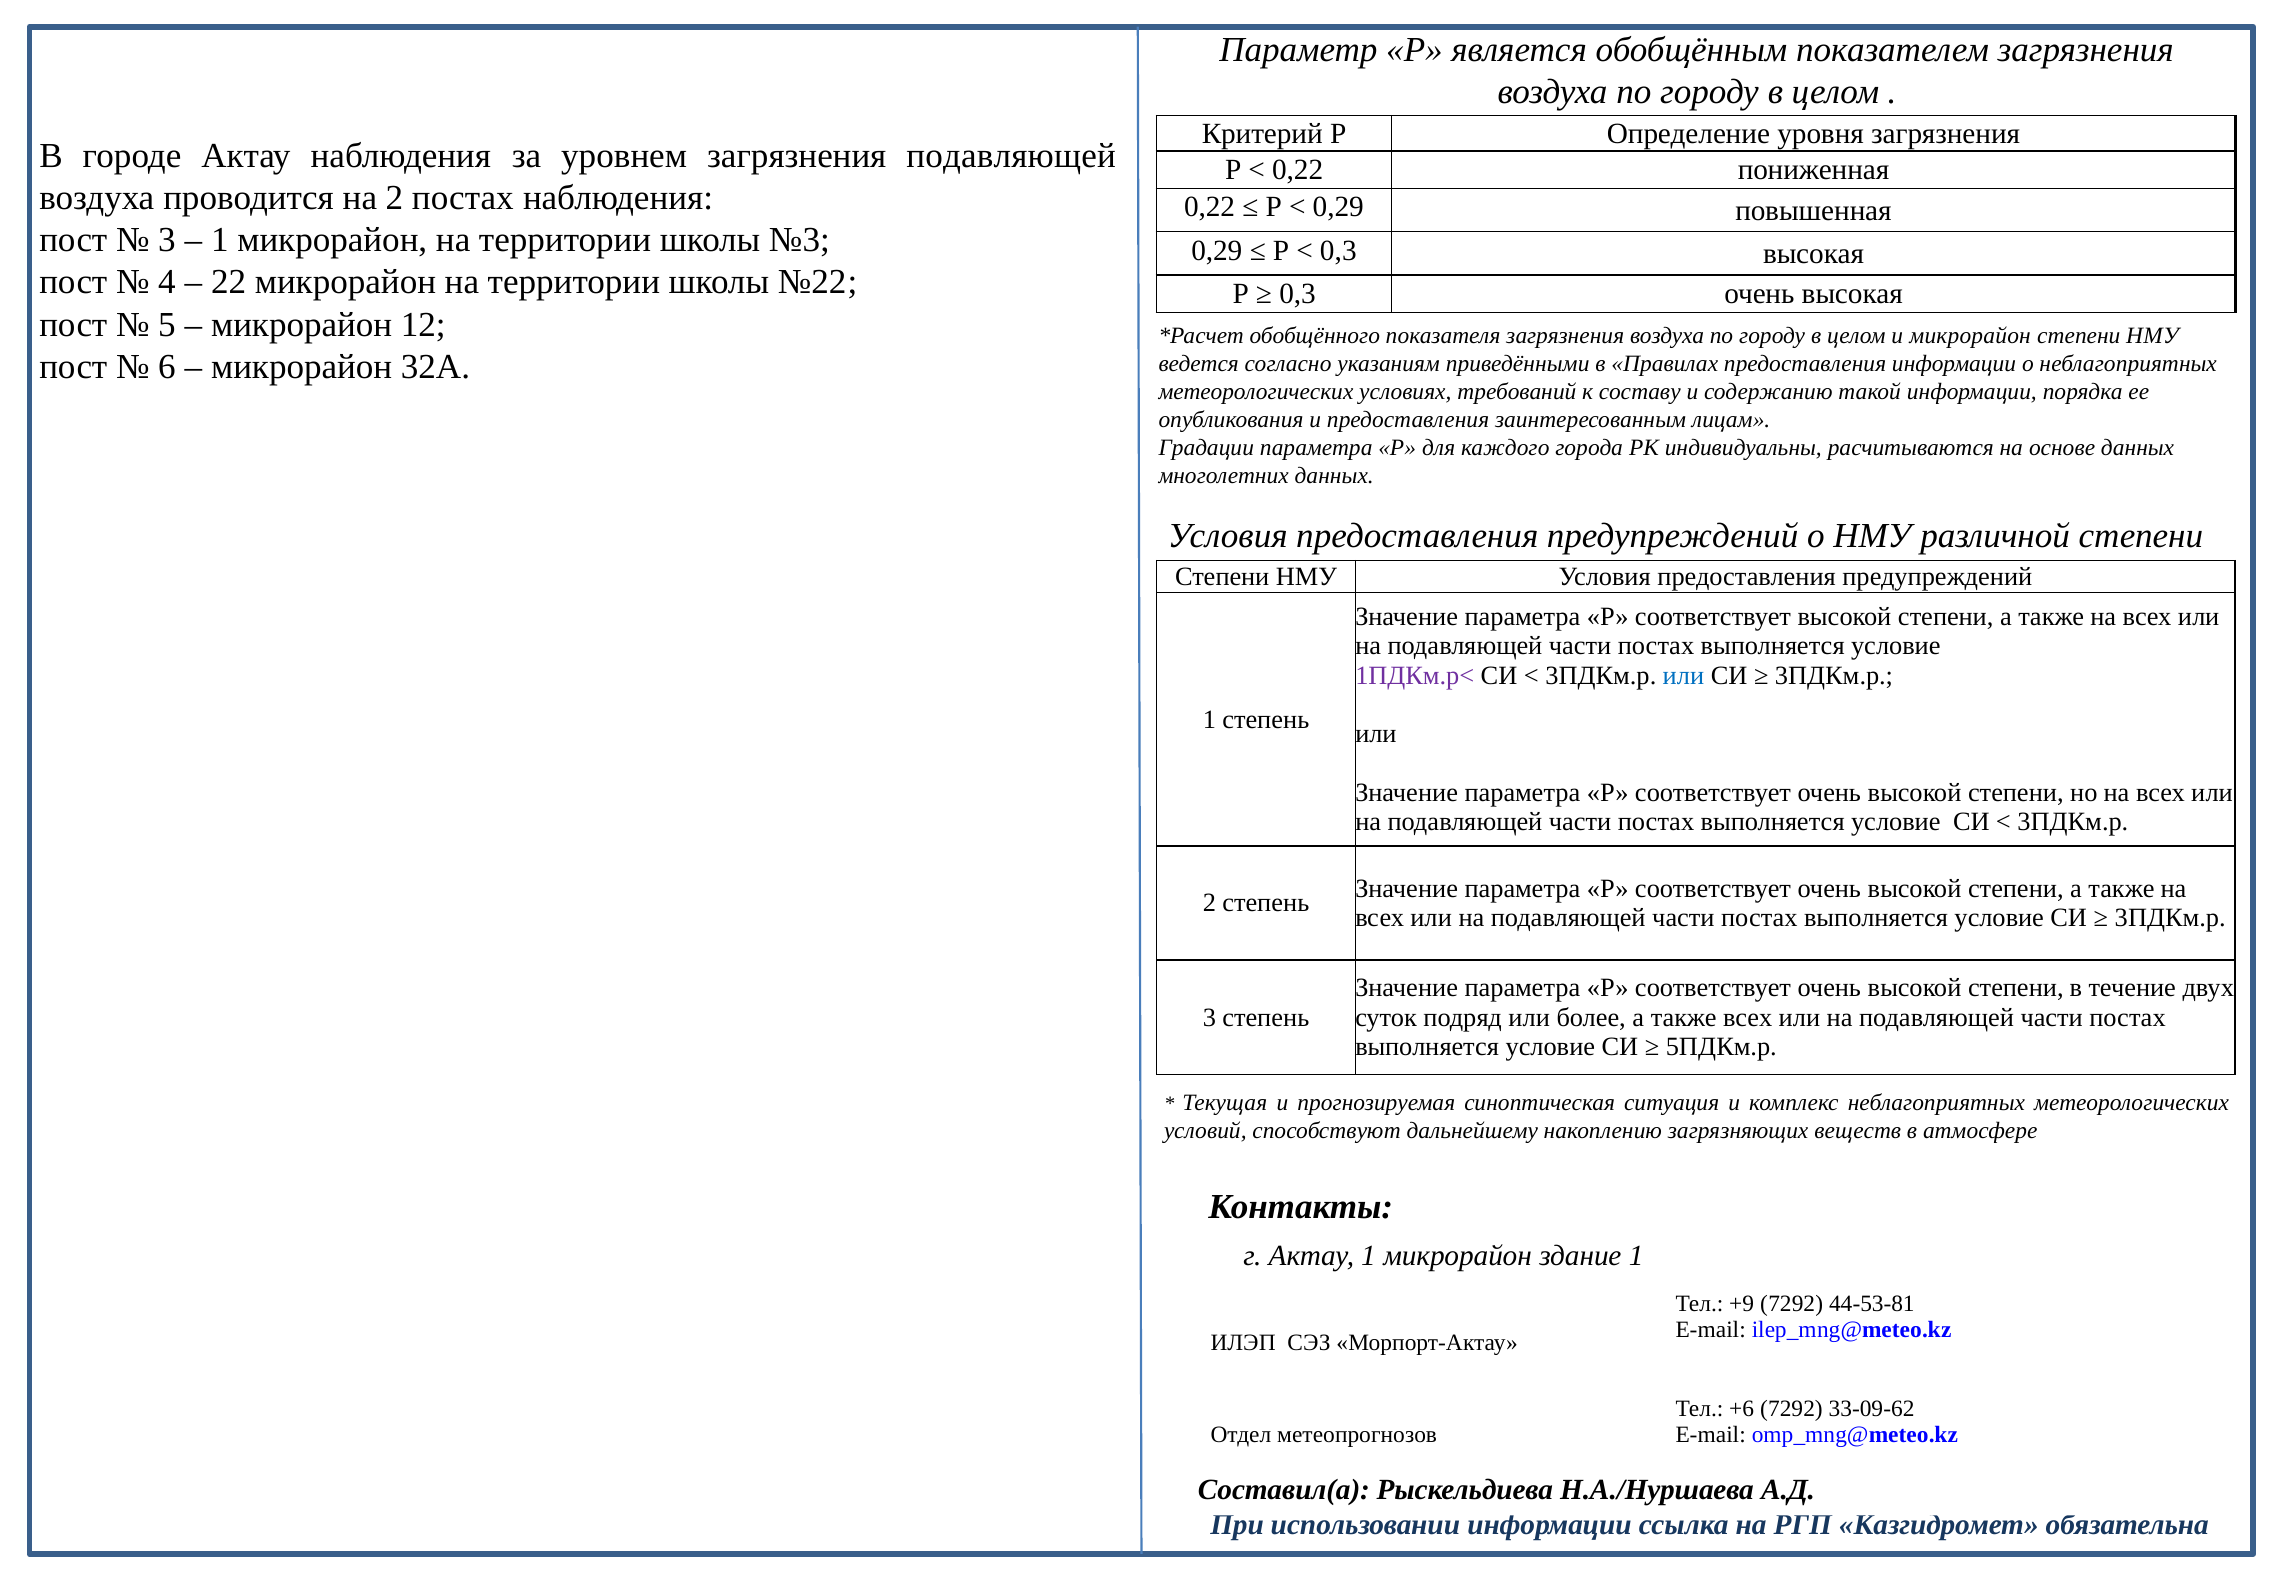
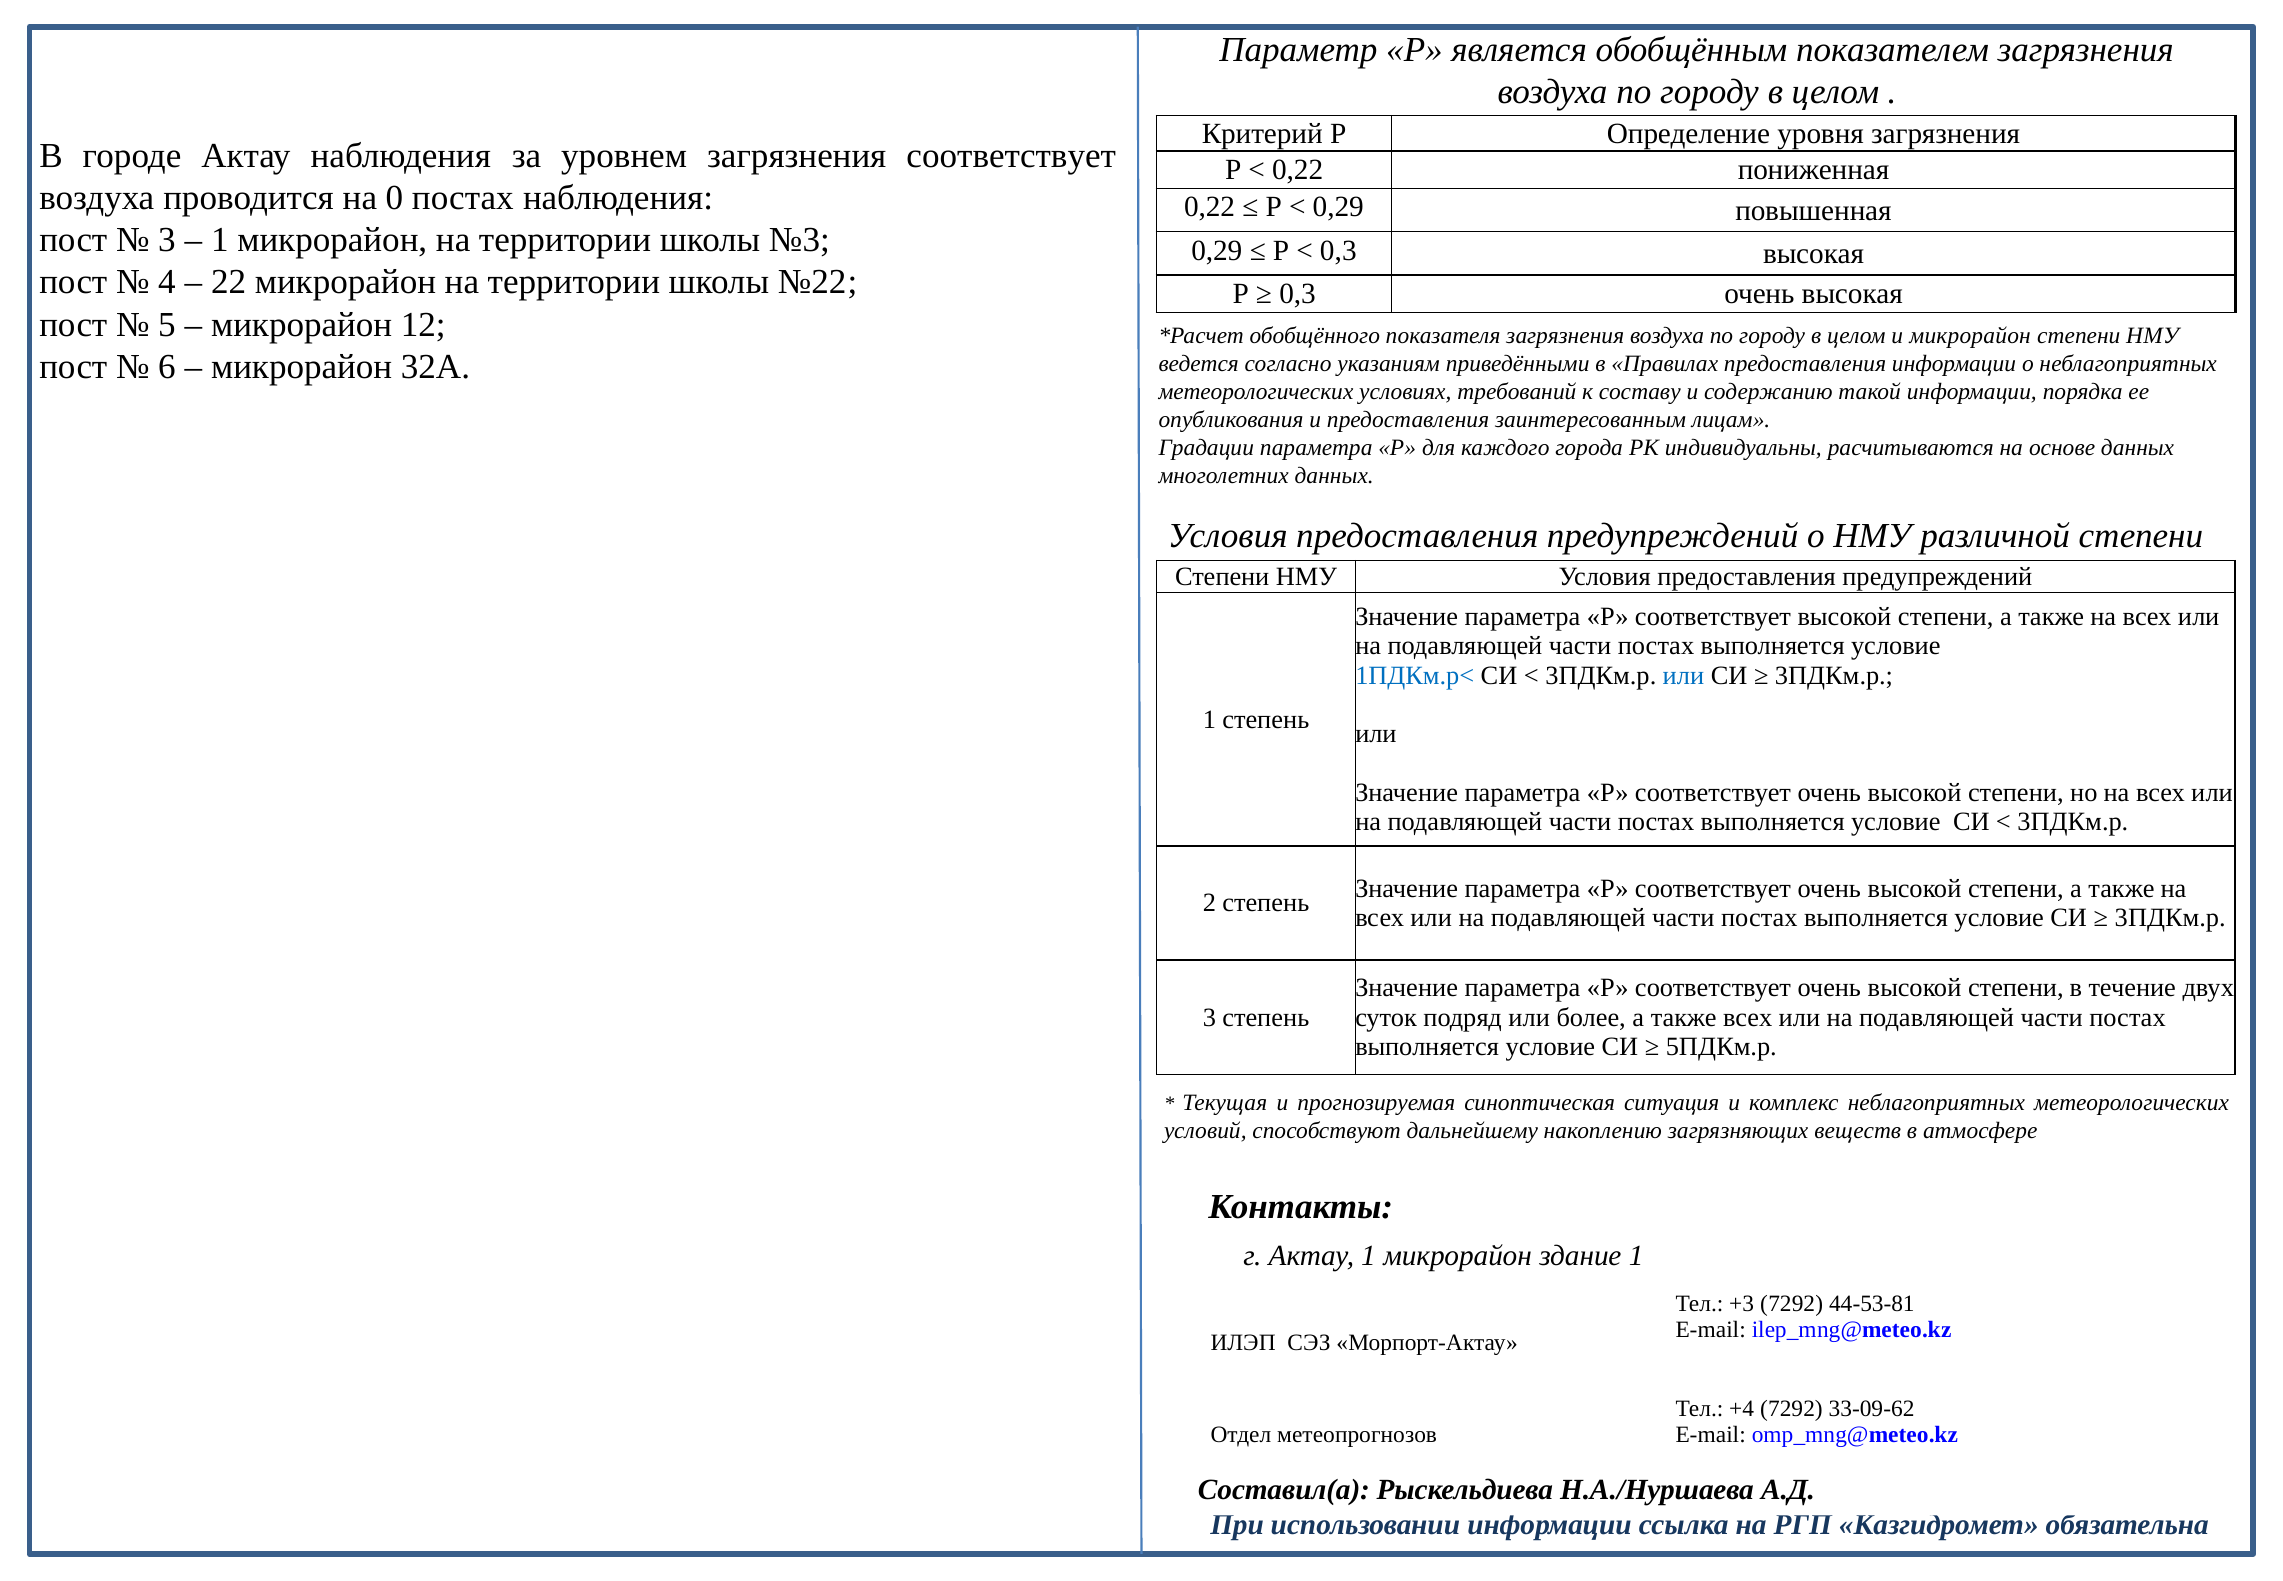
загрязнения подавляющей: подавляющей -> соответствует (1011, 156)
на 2: 2 -> 0 (394, 198)
1ПДКм.р< colour: purple -> blue (1415, 675)
+9: +9 -> +3 (1742, 1303)
+6: +6 -> +4 (1742, 1409)
